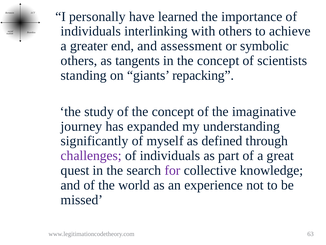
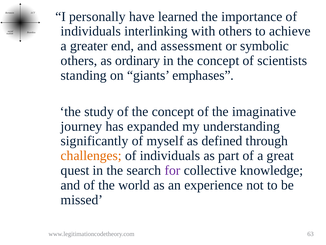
tangents: tangents -> ordinary (138, 60)
repacking: repacking -> emphases (203, 75)
challenges colour: purple -> orange (91, 155)
